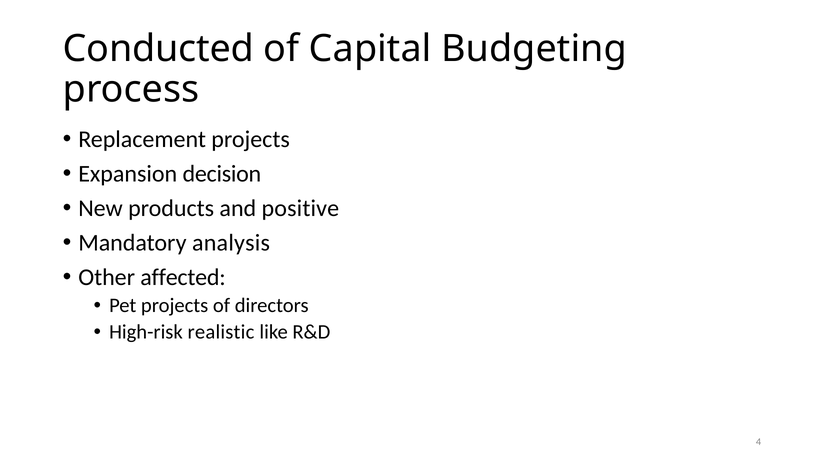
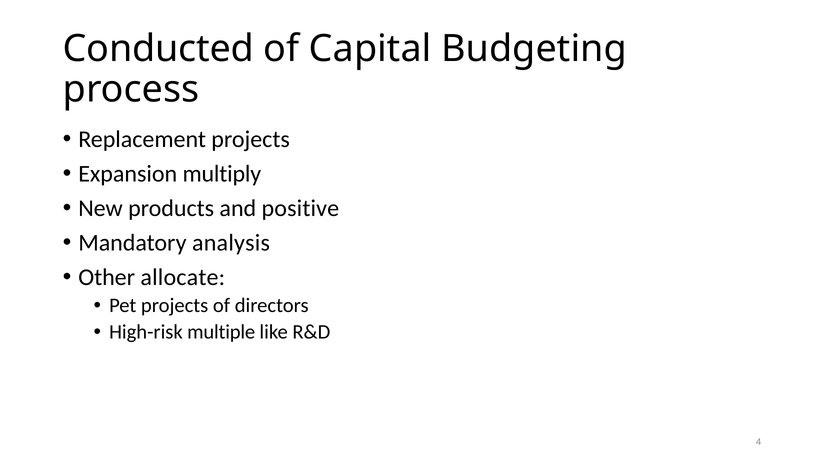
decision: decision -> multiply (222, 174)
affected: affected -> allocate (183, 278)
realistic: realistic -> multiple (221, 332)
